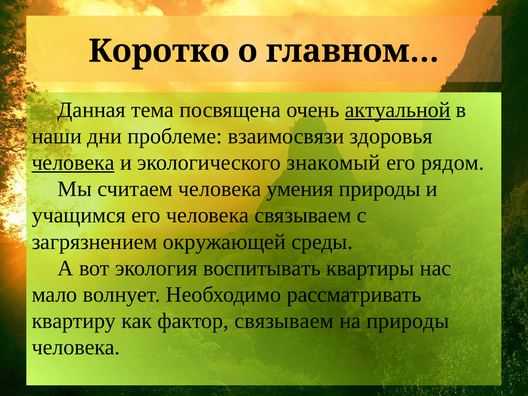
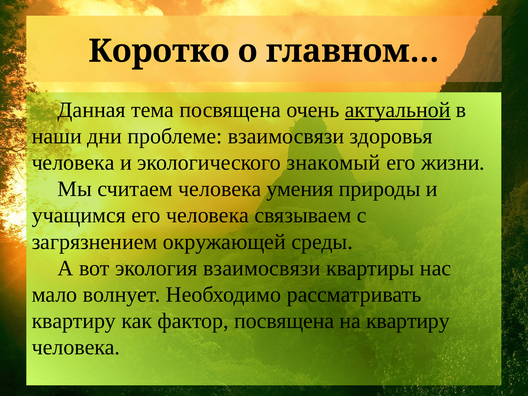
человека underline: present -> none (73, 163)
рядом: рядом -> жизни (453, 163)
экология воспитывать: воспитывать -> взаимосвязи (262, 268)
фактор связываем: связываем -> посвящена (284, 321)
на природы: природы -> квартиру (408, 321)
